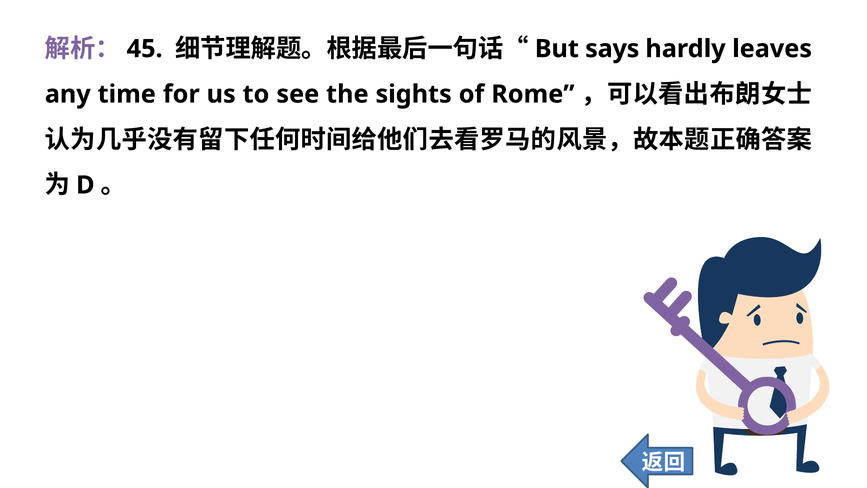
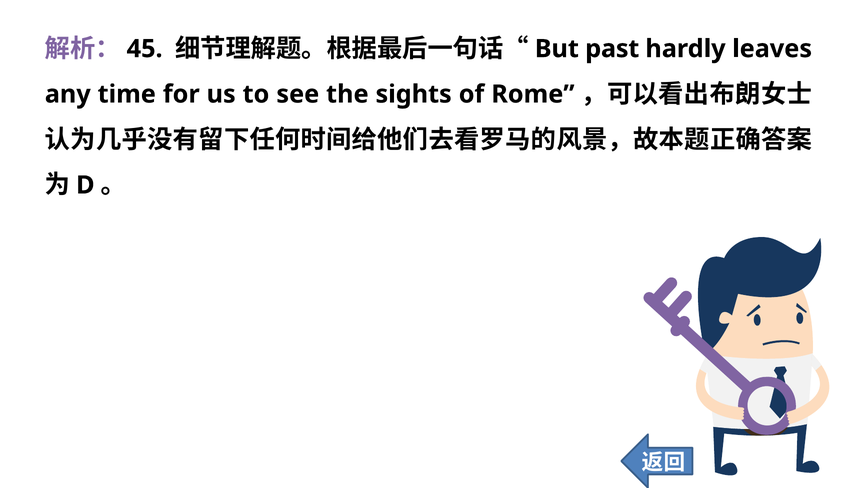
says: says -> past (612, 49)
